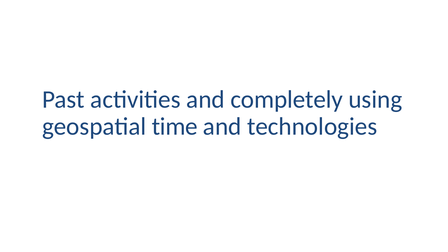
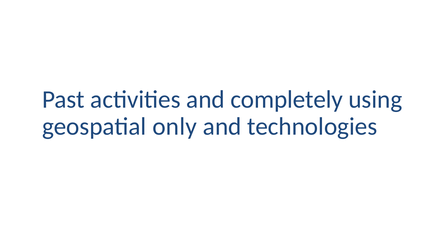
time: time -> only (175, 127)
